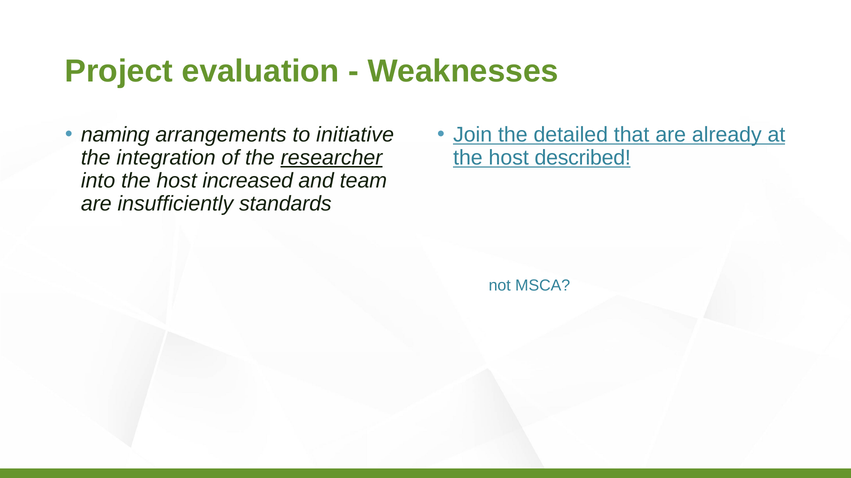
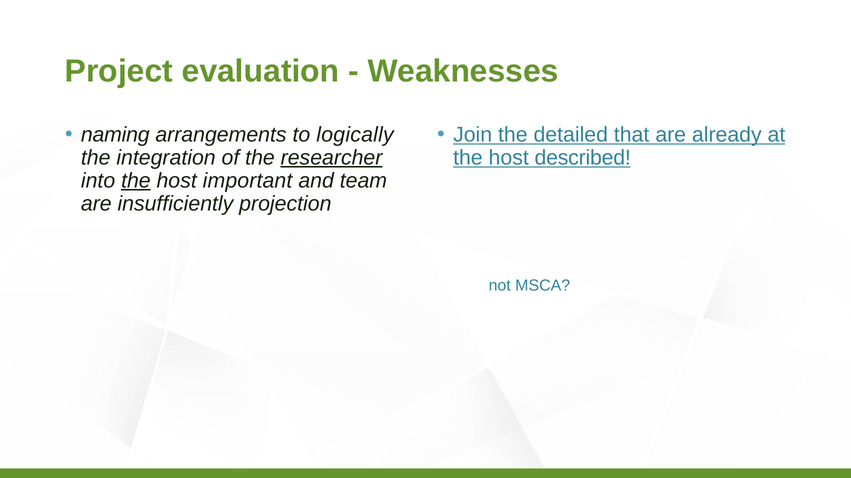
initiative: initiative -> logically (355, 135)
the underline: none -> present (136, 181)
increased: increased -> important (248, 181)
standards: standards -> projection (285, 204)
